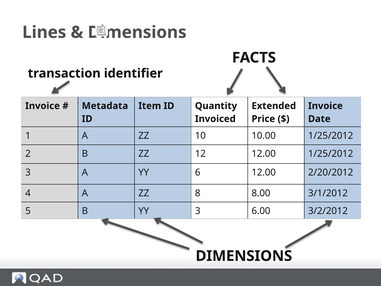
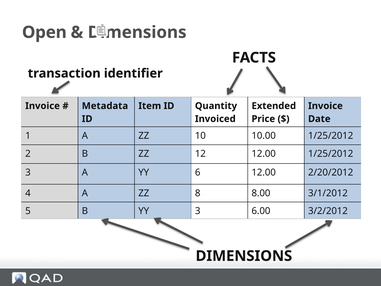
Lines: Lines -> Open (44, 32)
